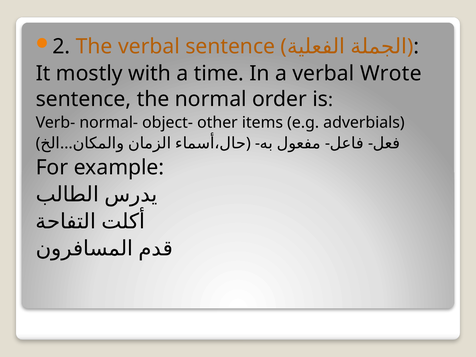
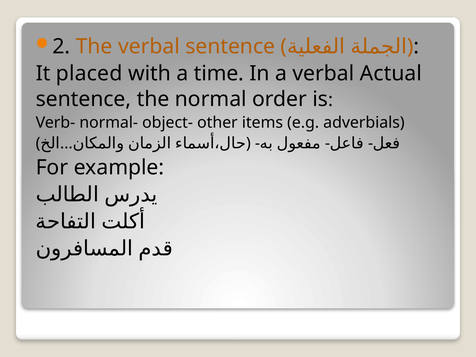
mostly: mostly -> placed (89, 74)
Wrote: Wrote -> Actual (391, 74)
